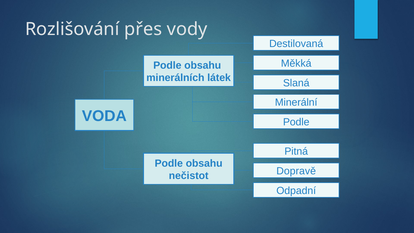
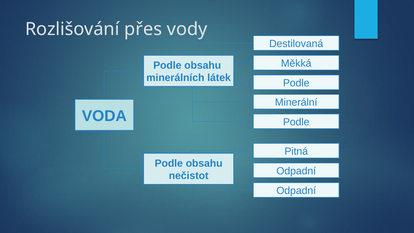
Slaná: Slaná -> Podle (296, 83)
Dopravě: Dopravě -> Odpadní (296, 171)
